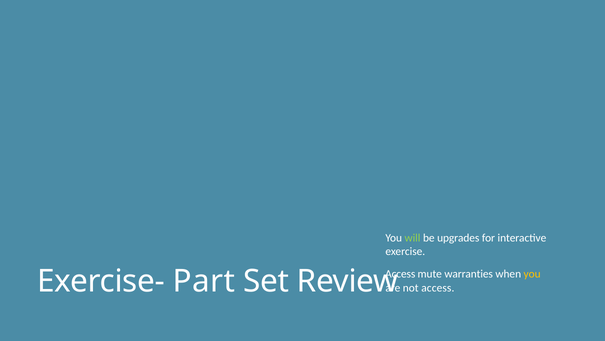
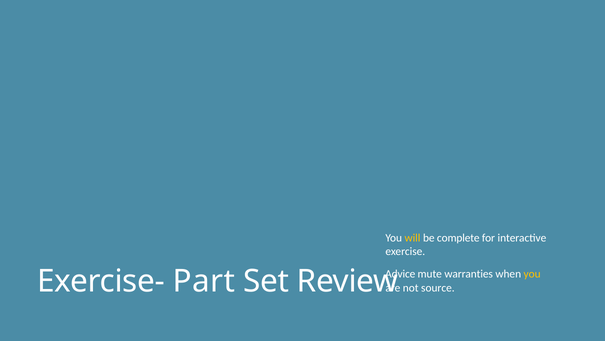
will colour: light green -> yellow (412, 238)
upgrades: upgrades -> complete (458, 238)
Access: Access -> Advice (400, 274)
not access: access -> source (438, 287)
